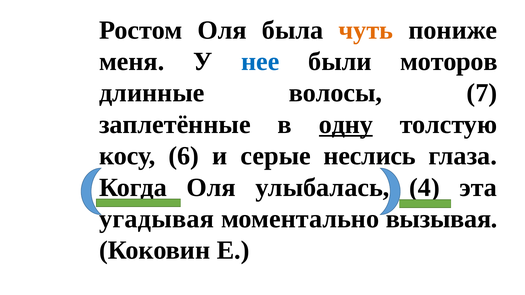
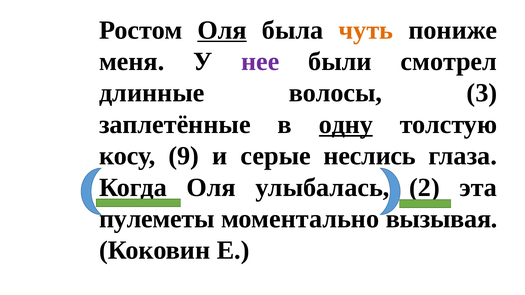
Оля underline: none -> present (222, 30)
нее colour: blue -> purple (260, 62)
моторов: моторов -> смотрел (449, 62)
7: 7 -> 3 (482, 93)
6: 6 -> 9 (184, 156)
4: 4 -> 2 (424, 188)
угадывая: угадывая -> пулеметы (157, 219)
